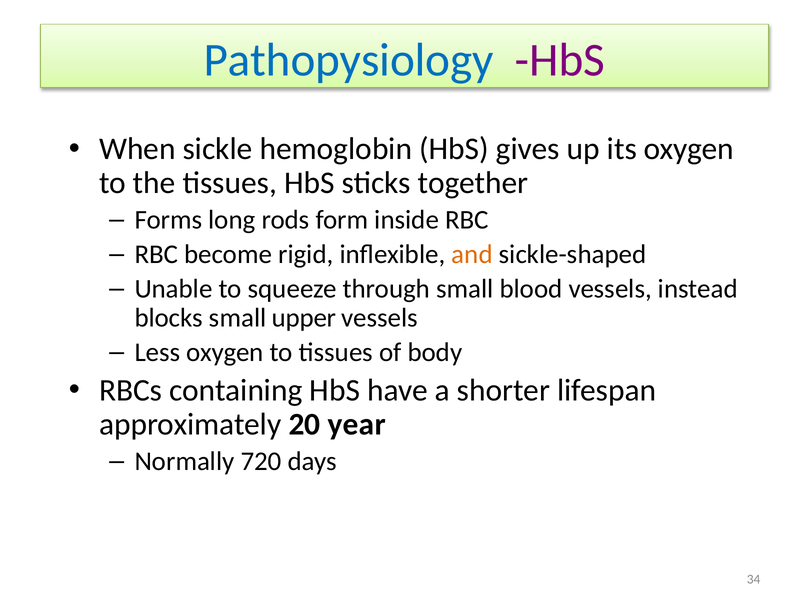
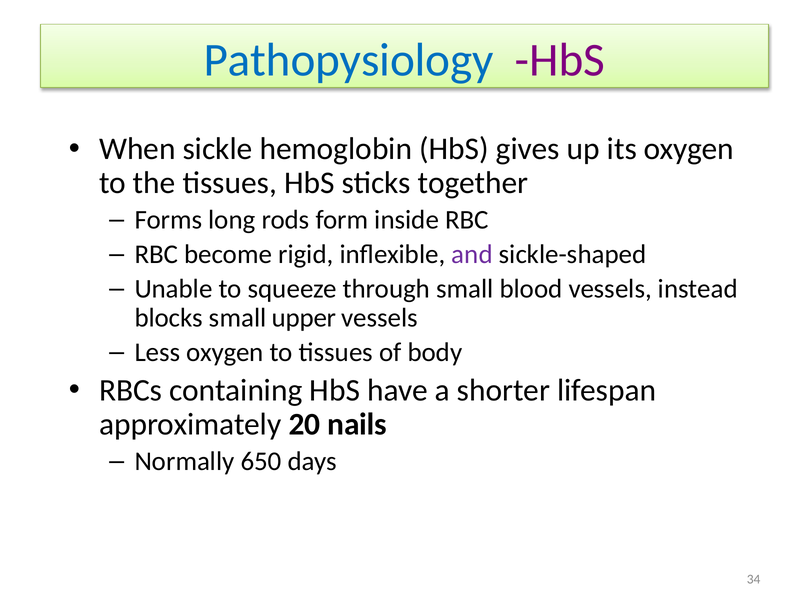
and colour: orange -> purple (472, 254)
year: year -> nails (357, 424)
720: 720 -> 650 (261, 461)
